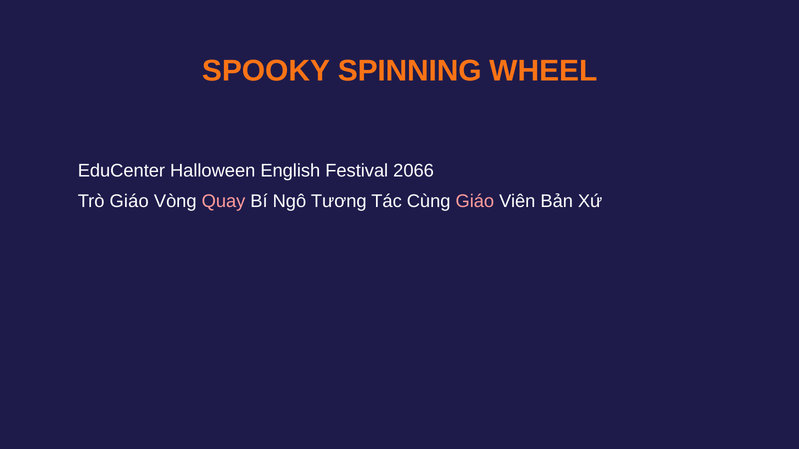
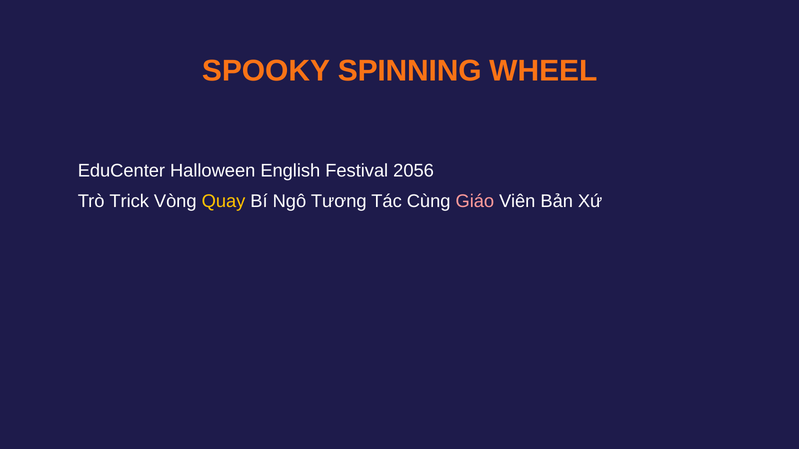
2066: 2066 -> 2056 (414, 171)
Trò Giáo: Giáo -> Trick (129, 201)
Quay colour: pink -> yellow (224, 201)
